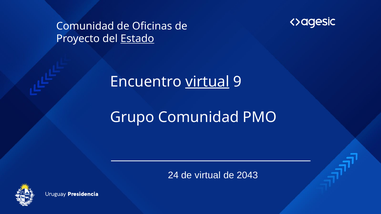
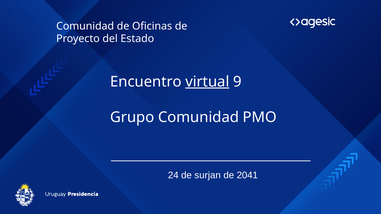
Estado underline: present -> none (137, 39)
de virtual: virtual -> surjan (208, 175)
2043: 2043 -> 2041 (247, 175)
